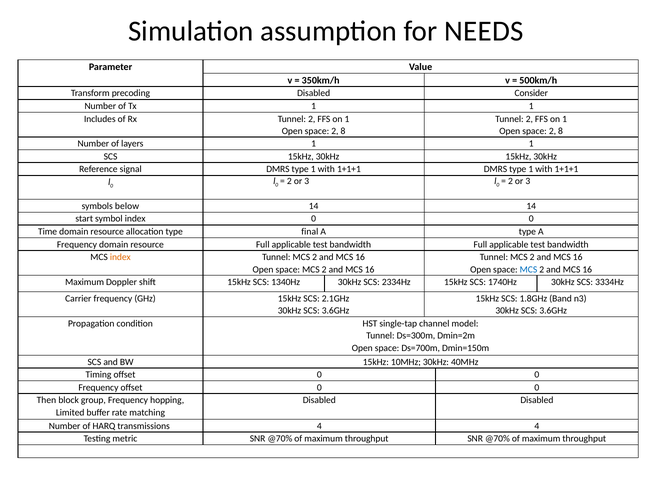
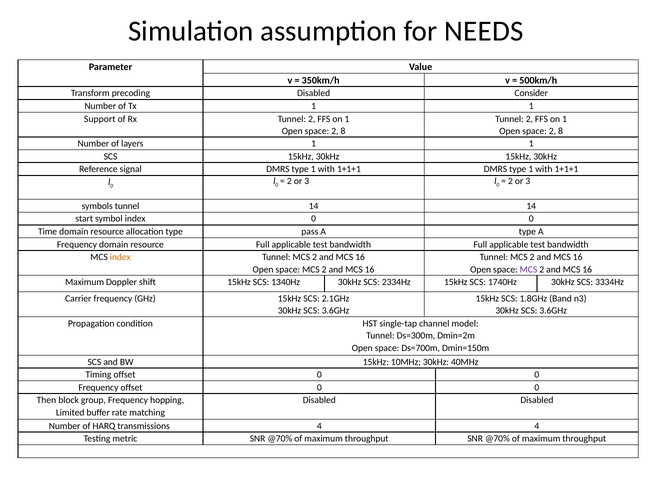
Includes: Includes -> Support (100, 119)
symbols below: below -> tunnel (127, 206)
final: final -> pass (310, 232)
MCS colour: blue -> purple (529, 269)
